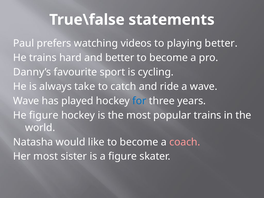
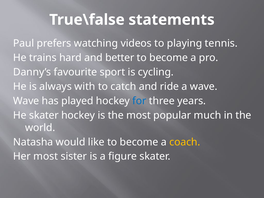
playing better: better -> tennis (221, 43)
take: take -> with (85, 87)
He figure: figure -> skater (44, 115)
popular trains: trains -> much (207, 115)
coach colour: pink -> yellow (185, 142)
